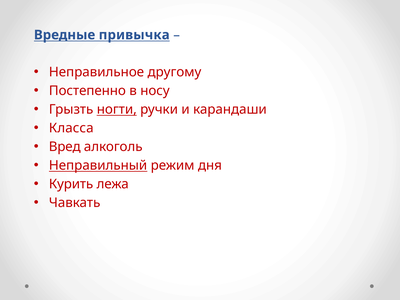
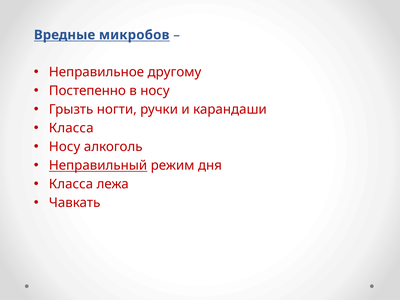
привычка: привычка -> микробов (134, 35)
ногти underline: present -> none (117, 110)
Вред: Вред -> Носу (65, 147)
Курить: Курить -> Класса (71, 184)
